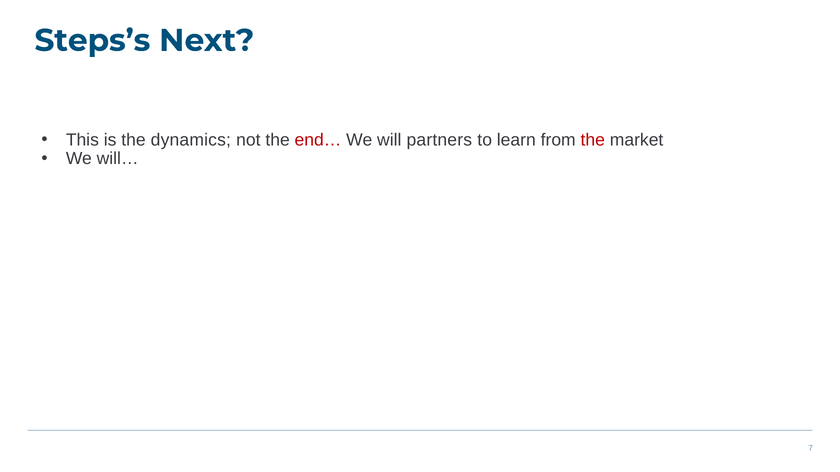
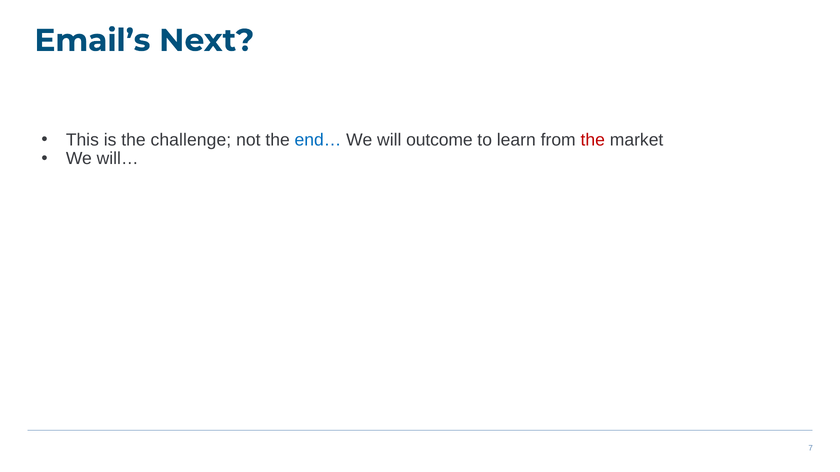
Steps’s: Steps’s -> Email’s (92, 41)
dynamics: dynamics -> challenge (191, 140)
end… colour: red -> blue (318, 140)
partners: partners -> outcome (439, 140)
